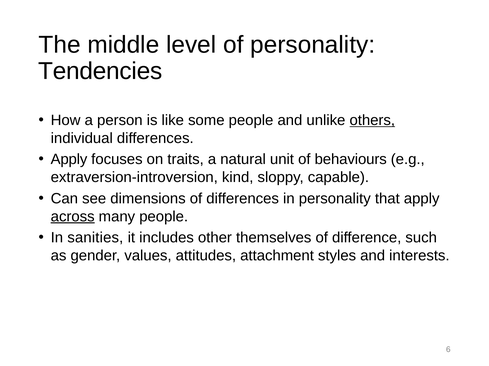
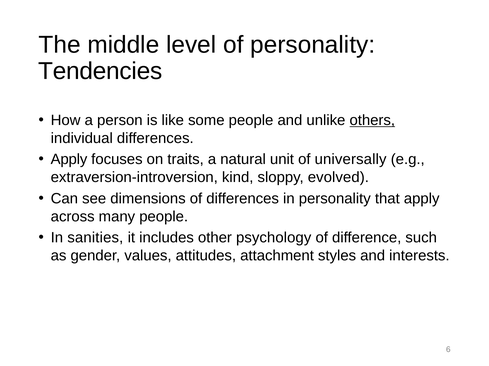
behaviours: behaviours -> universally (351, 160)
capable: capable -> evolved (338, 178)
across underline: present -> none (73, 217)
themselves: themselves -> psychology (274, 238)
